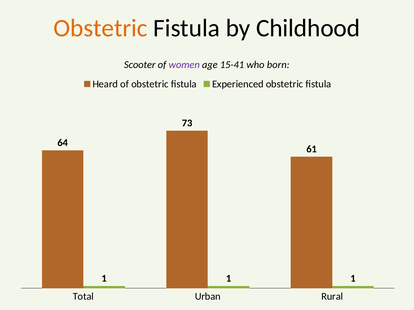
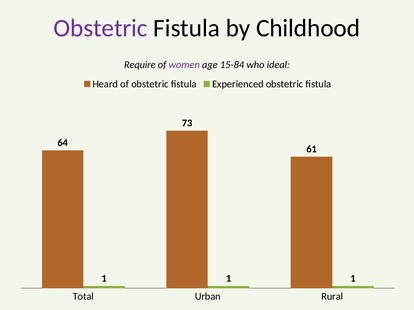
Obstetric colour: orange -> purple (101, 28)
Scooter: Scooter -> Require (140, 65)
15-41: 15-41 -> 15-84 (232, 65)
born: born -> ideal (278, 65)
